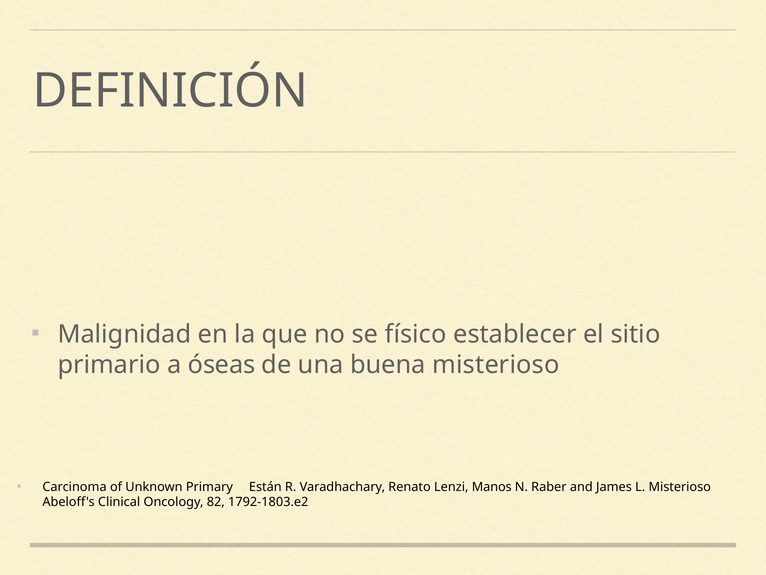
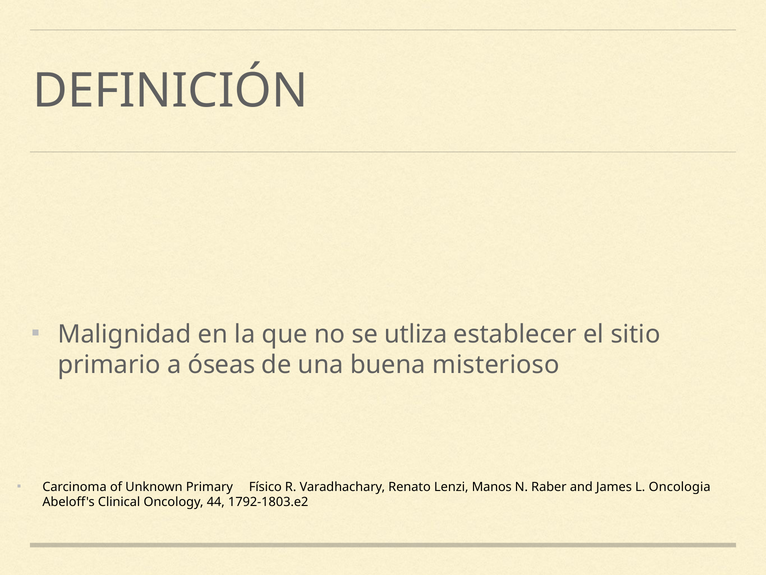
físico: físico -> utliza (416, 334)
Están: Están -> Físico (265, 486)
L Misterioso: Misterioso -> Oncologia (680, 486)
82: 82 -> 44 (216, 502)
